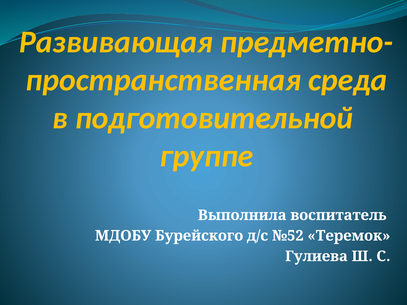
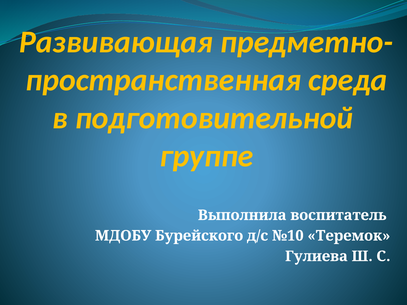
№52: №52 -> №10 (288, 236)
